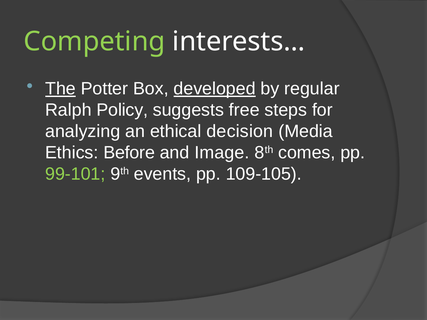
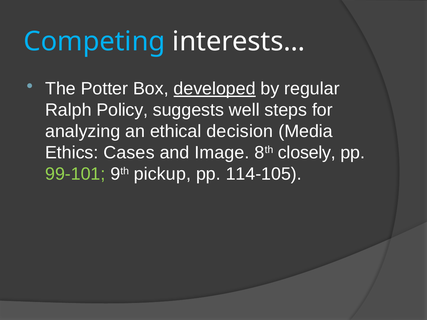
Competing colour: light green -> light blue (94, 41)
The underline: present -> none (60, 89)
free: free -> well (244, 110)
Before: Before -> Cases (129, 153)
comes: comes -> closely (307, 153)
events: events -> pickup (162, 174)
109-105: 109-105 -> 114-105 (264, 174)
